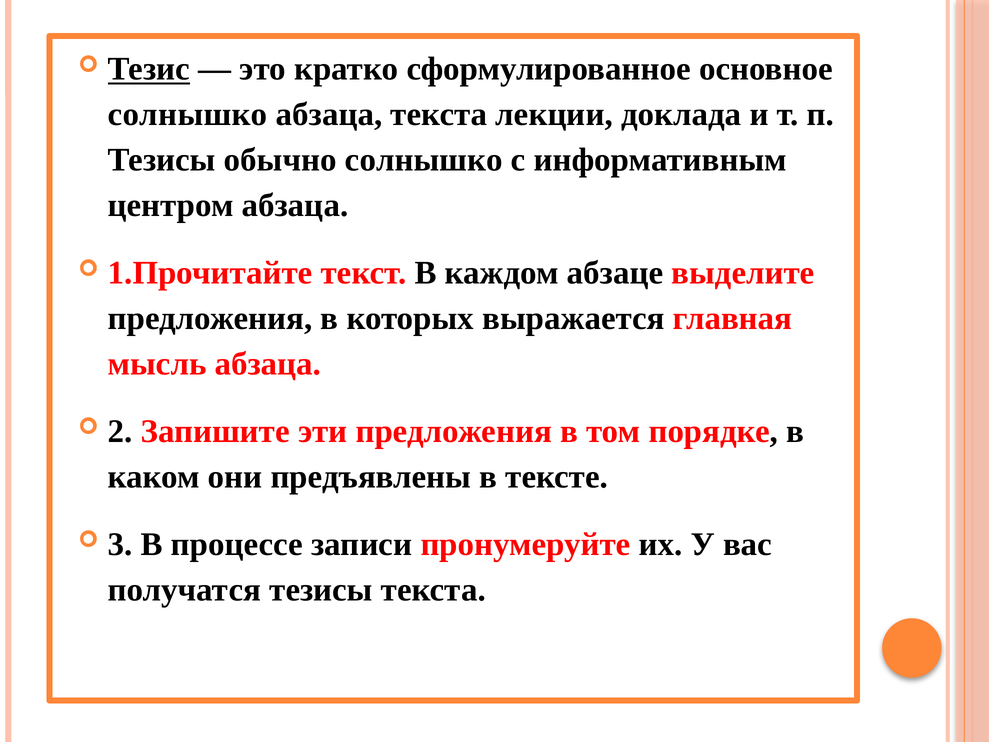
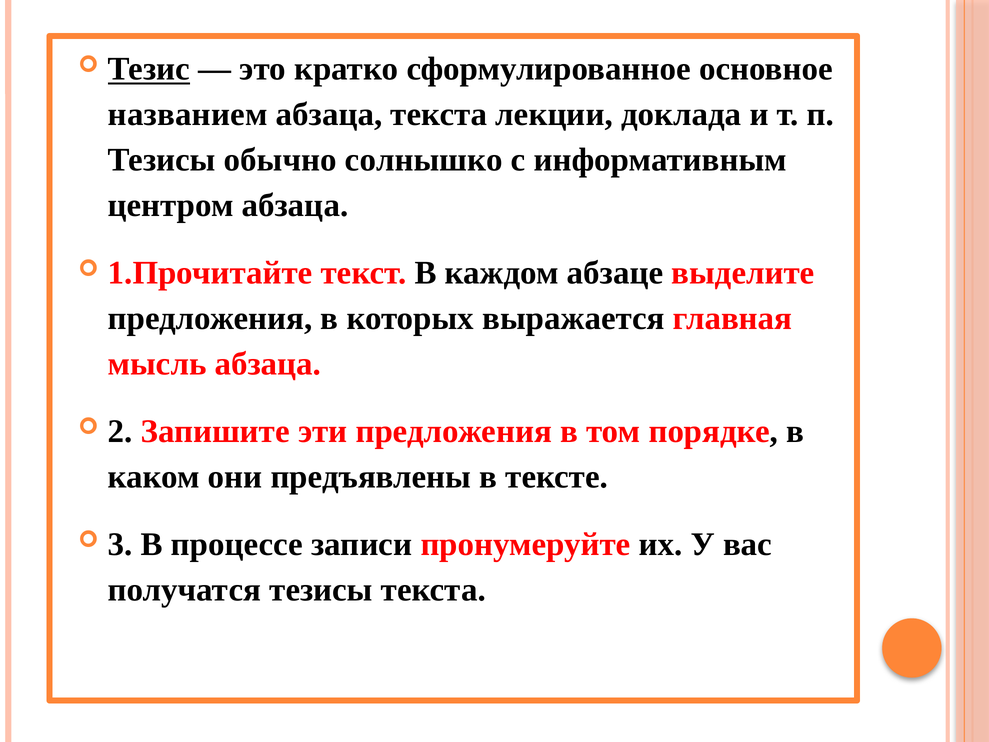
солнышко: солнышко -> названием (188, 114)
